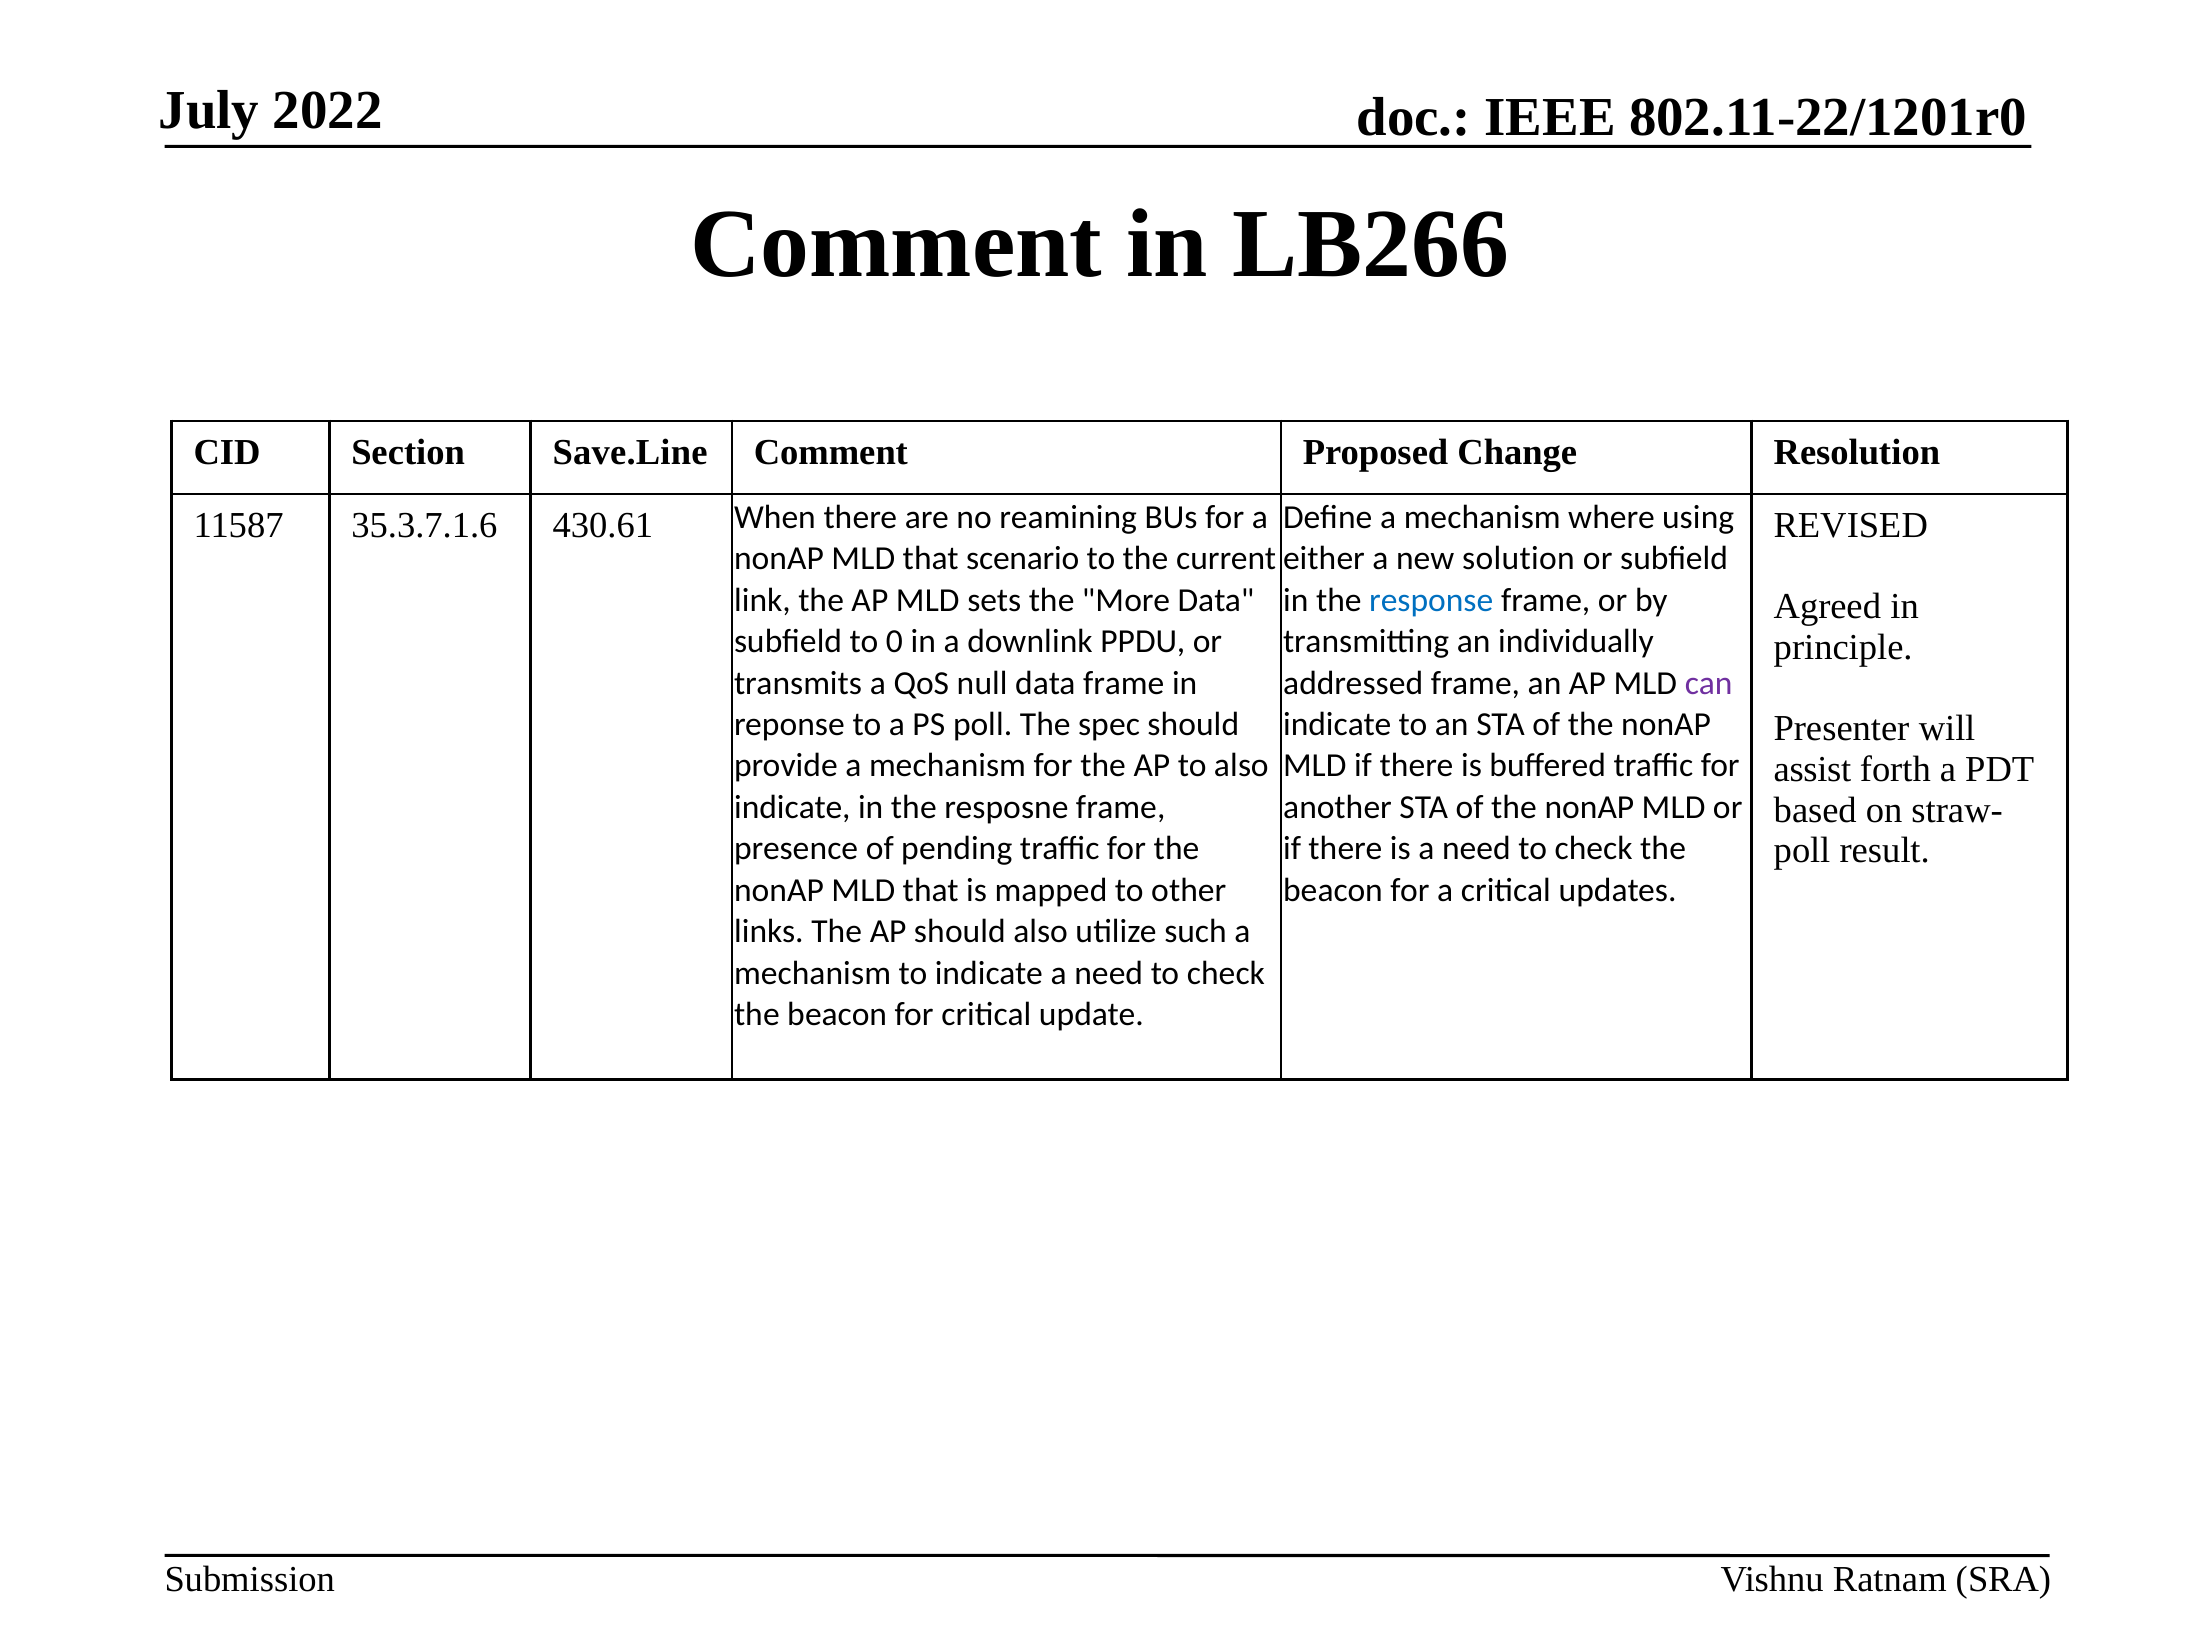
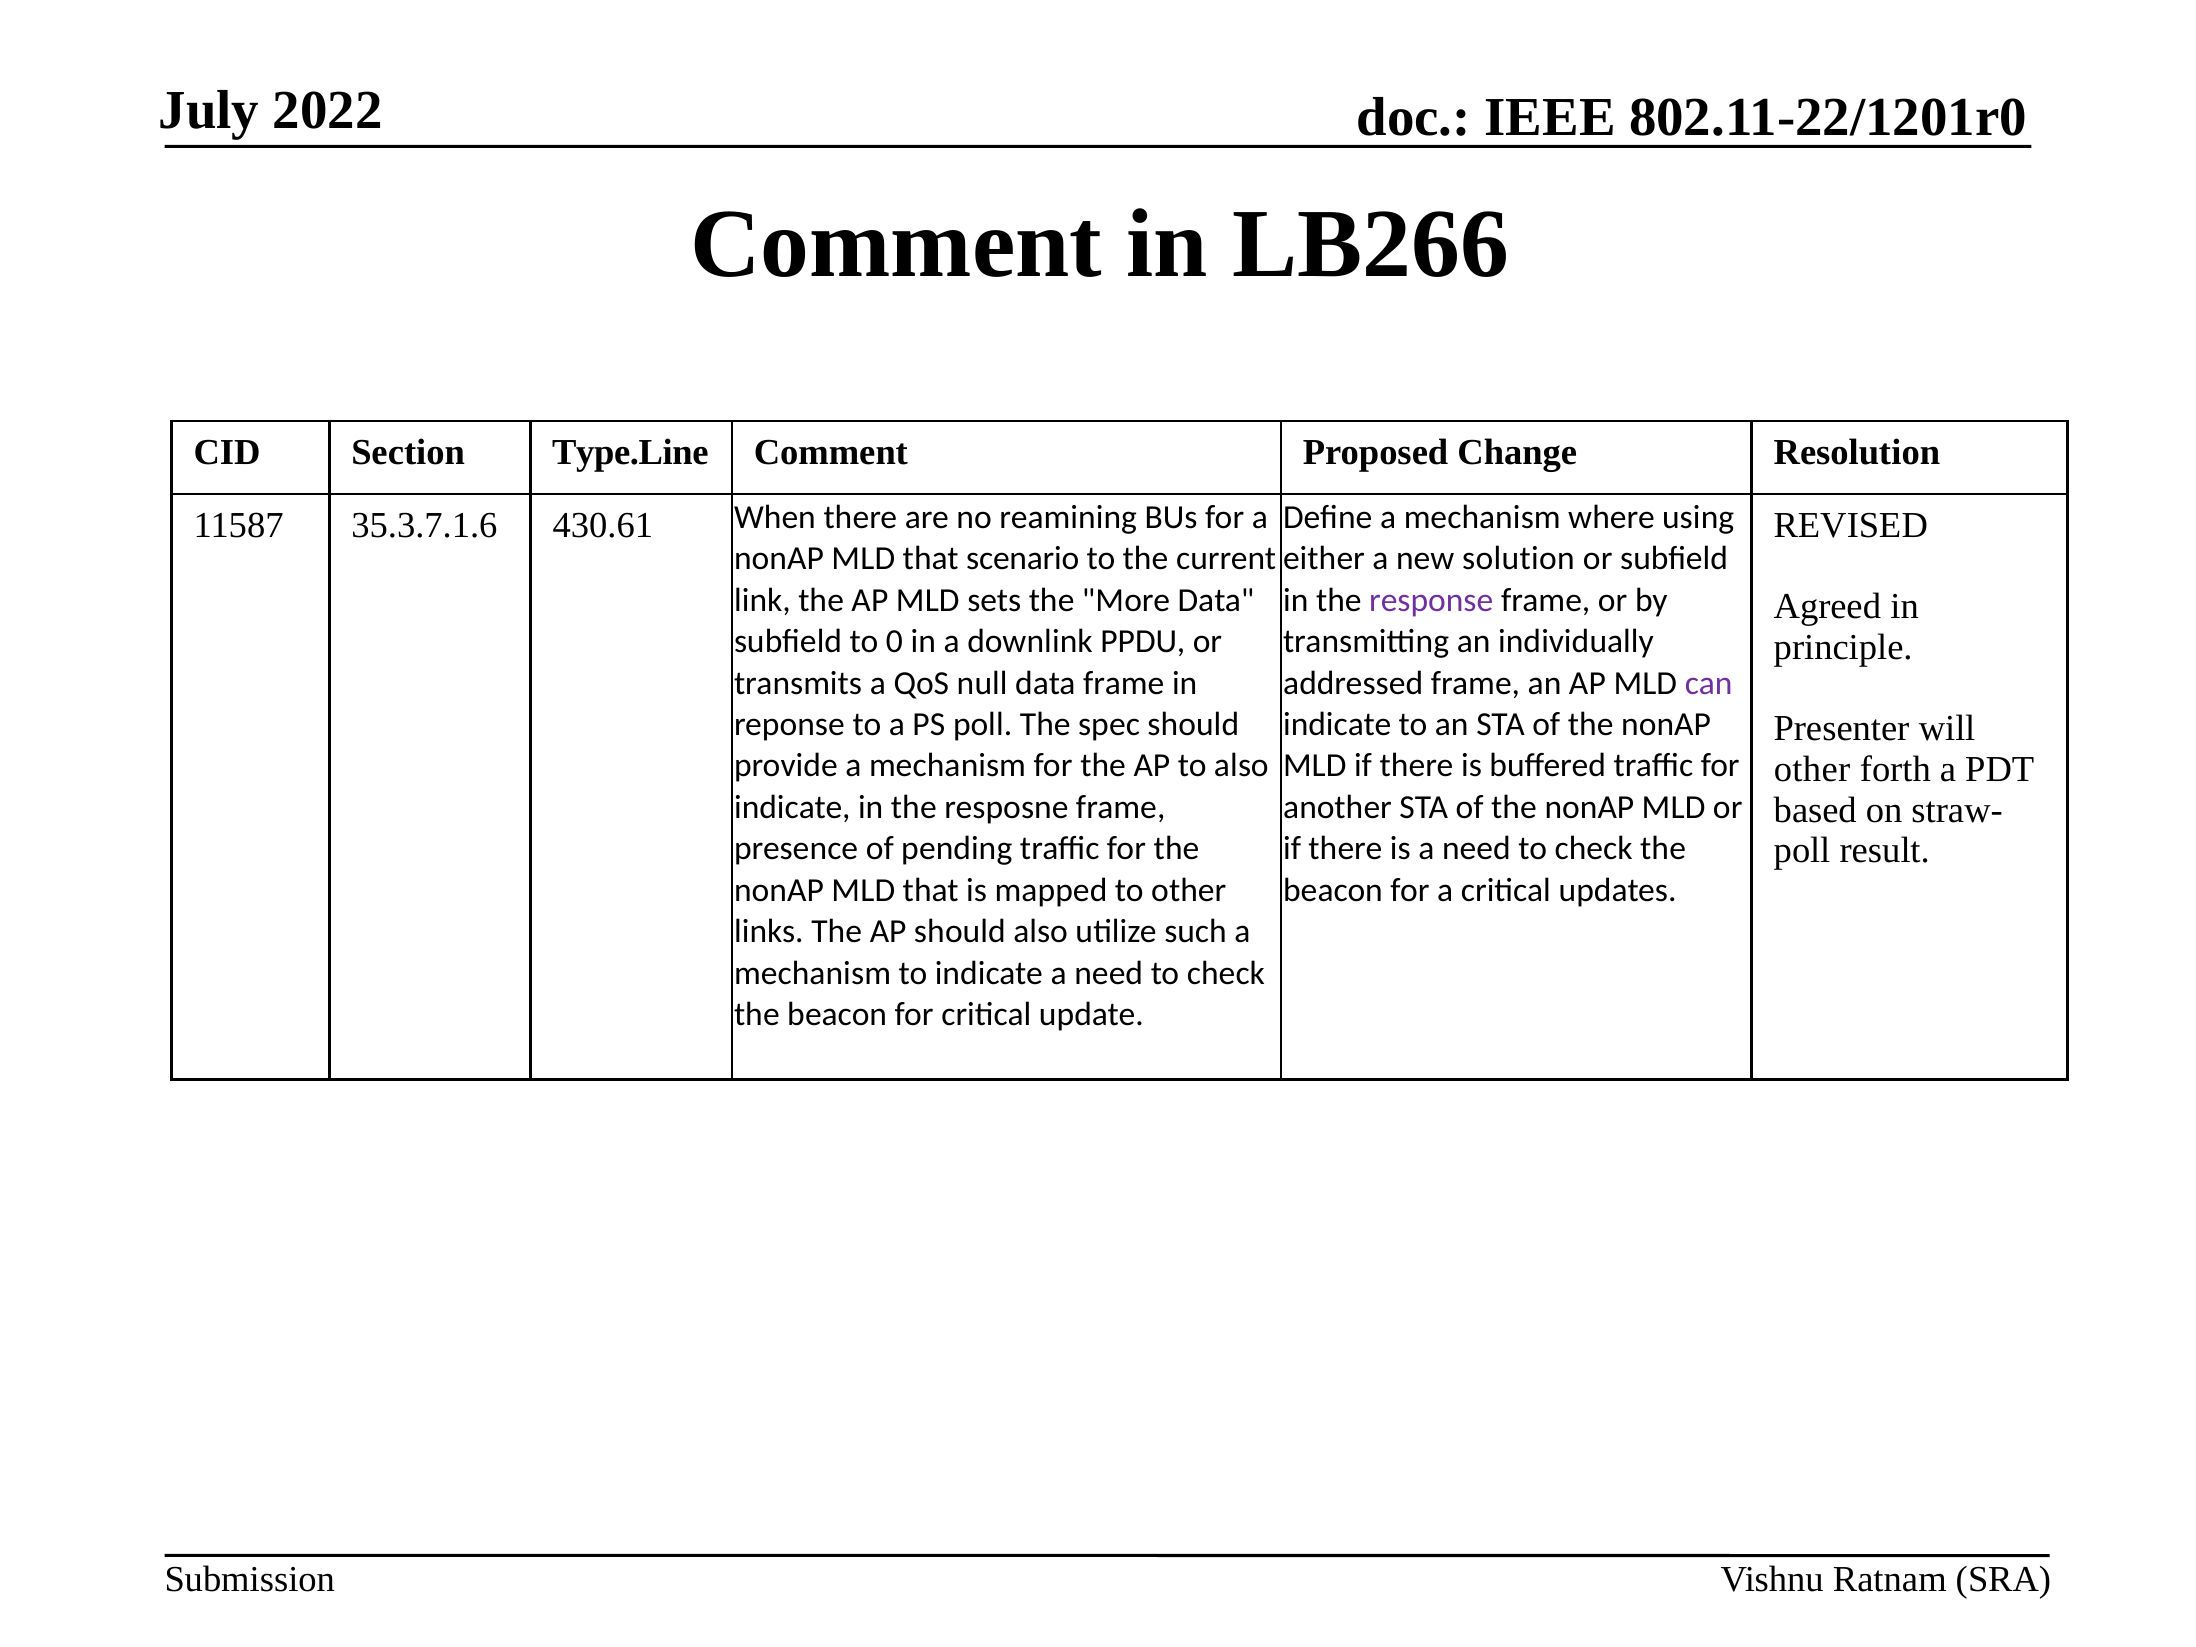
Save.Line: Save.Line -> Type.Line (630, 452)
response colour: blue -> purple (1431, 600)
assist: assist -> other (1812, 769)
